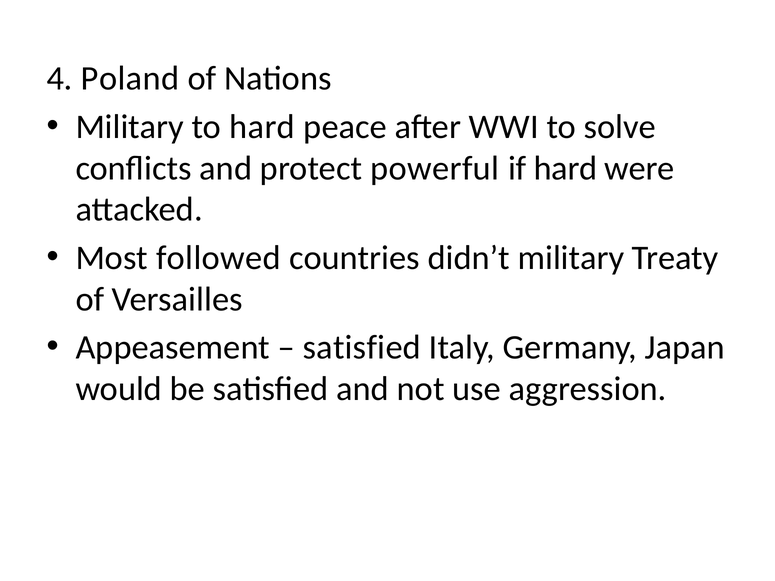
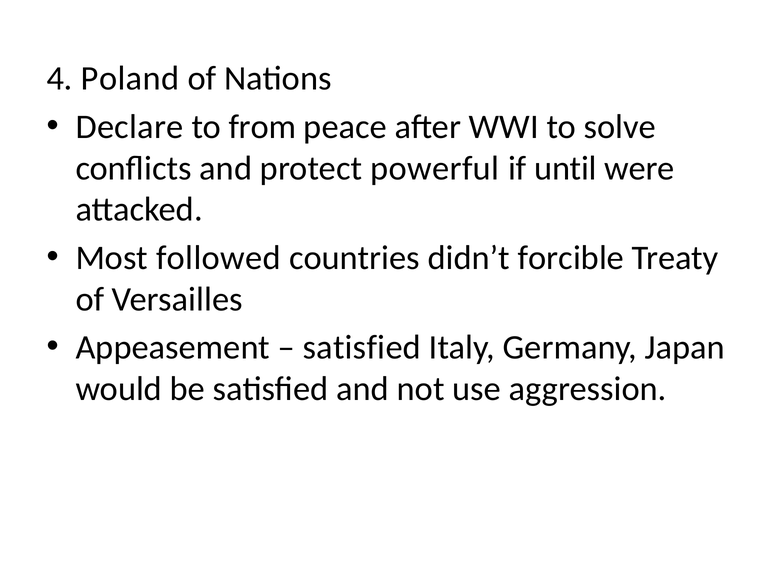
Military: Military -> Declare (130, 127)
to hard: hard -> from (262, 127)
if hard: hard -> until (565, 168)
didn’t military: military -> forcible (571, 258)
